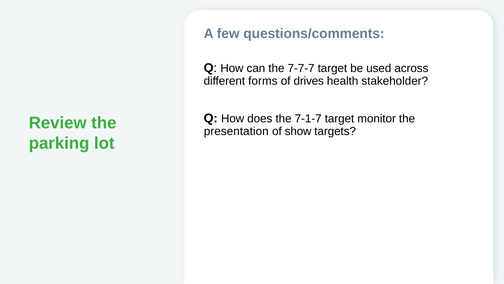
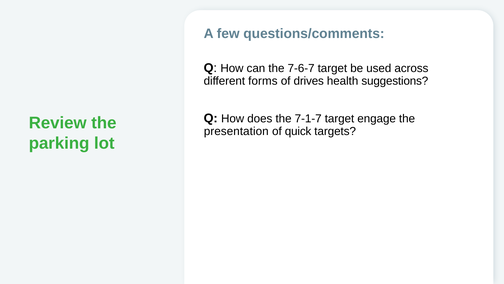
7-7-7: 7-7-7 -> 7-6-7 (301, 68)
stakeholder: stakeholder -> suggestions (395, 81)
monitor: monitor -> engage (377, 118)
show: show -> quick (298, 131)
